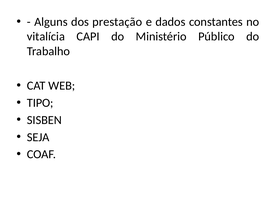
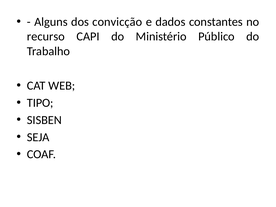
prestação: prestação -> convicção (117, 22)
vitalícia: vitalícia -> recurso (46, 37)
